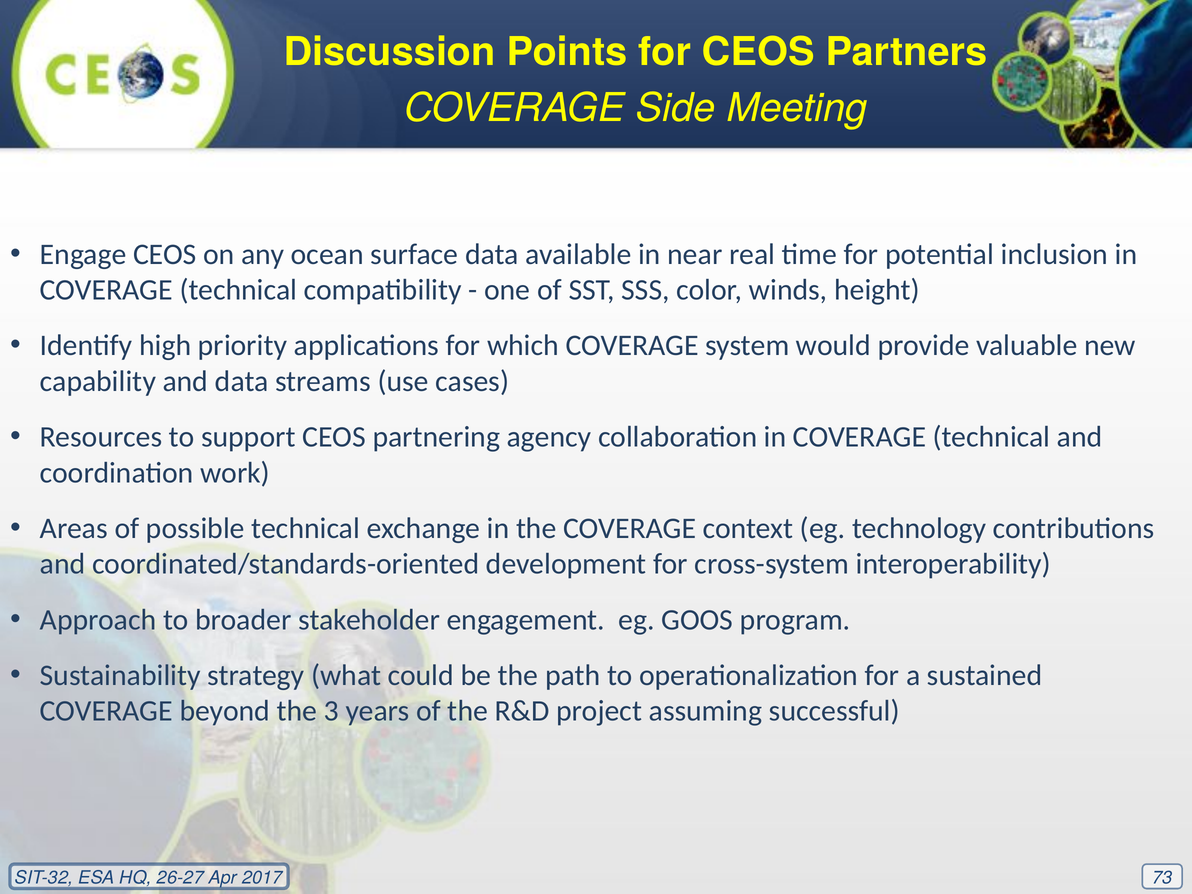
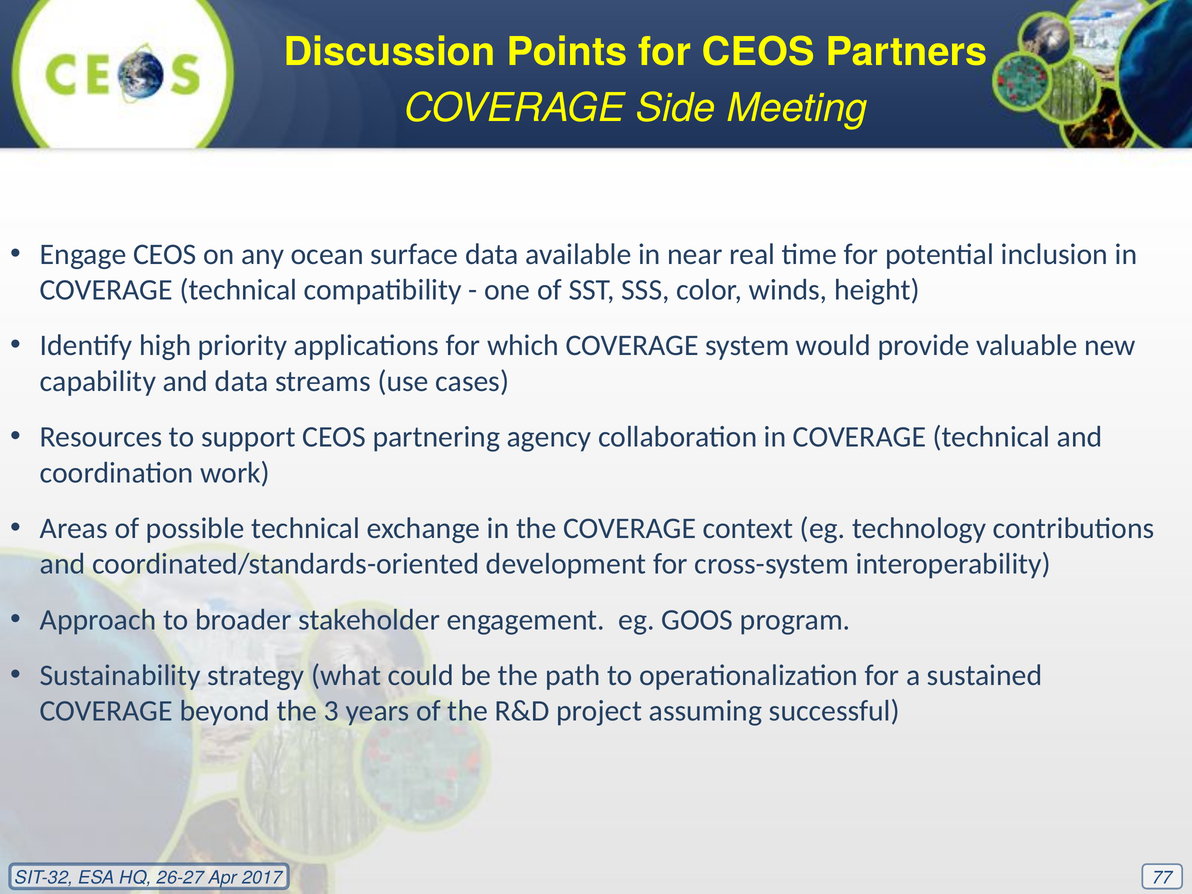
73: 73 -> 77 (1162, 878)
